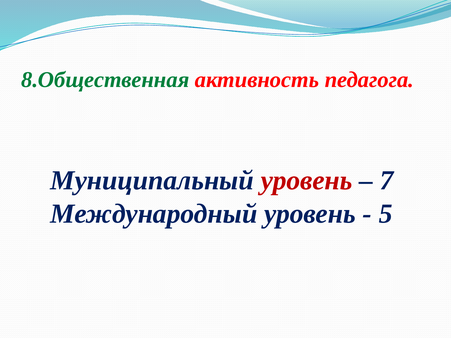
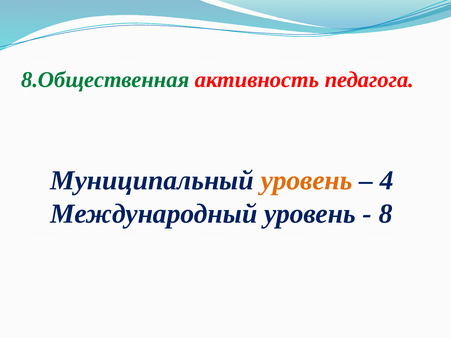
уровень colour: red -> orange (306, 181)
7: 7 -> 4 (387, 181)
5: 5 -> 8 (386, 214)
